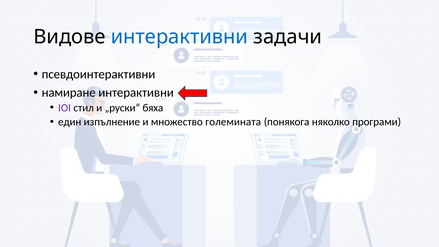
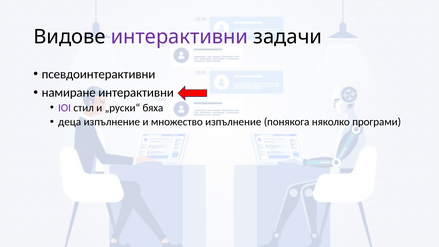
интерактивни colour: blue -> purple (179, 37)
един: един -> деца (70, 122)
множество големината: големината -> изпълнение (233, 122)
